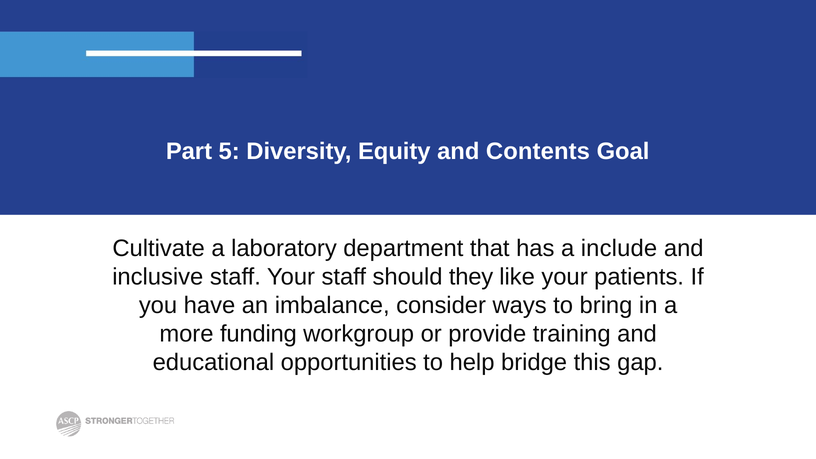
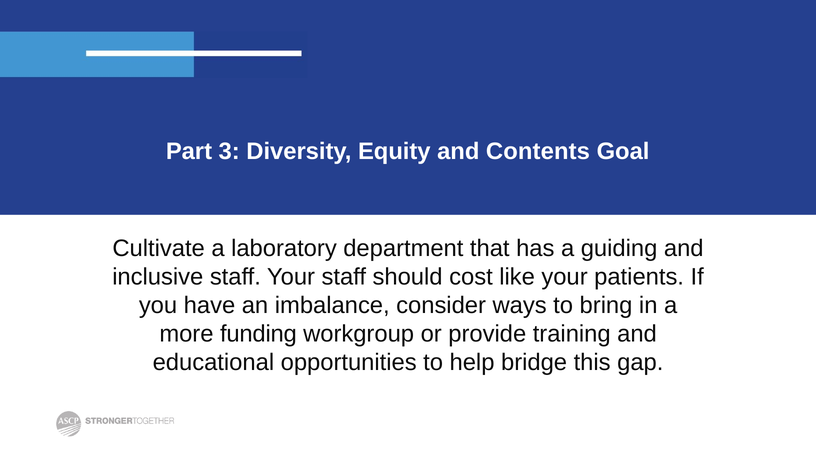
5: 5 -> 3 (229, 152)
include: include -> guiding (619, 248)
they: they -> cost (471, 277)
